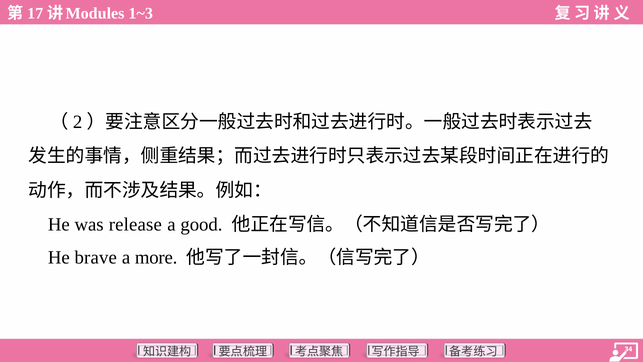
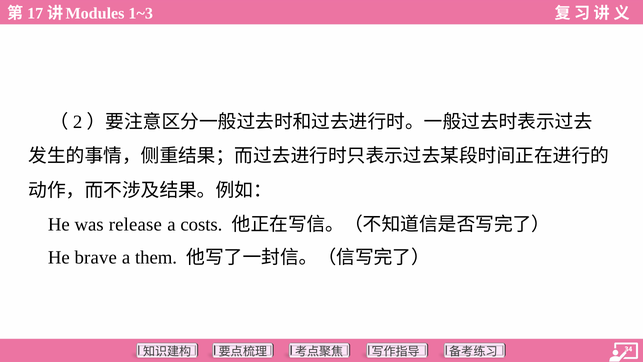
good: good -> costs (201, 224)
more: more -> them (156, 257)
